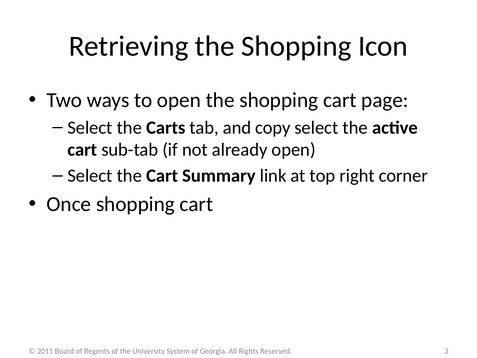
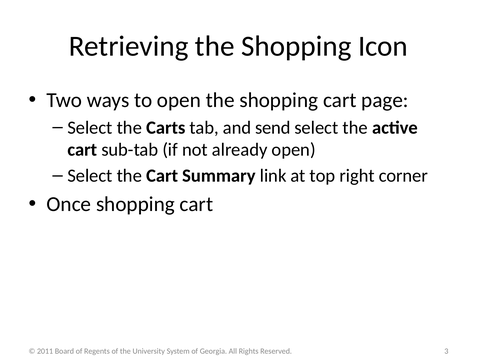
copy: copy -> send (273, 127)
